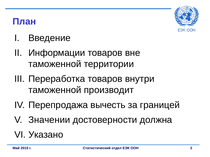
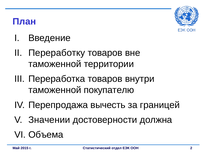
Информации: Информации -> Переработку (57, 53)
производит: производит -> покупателю (109, 90)
Указано: Указано -> Объема (46, 135)
